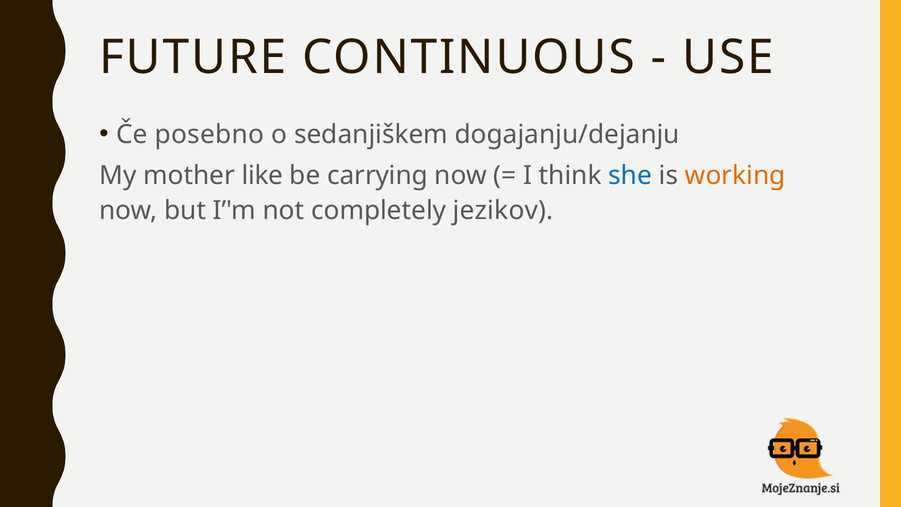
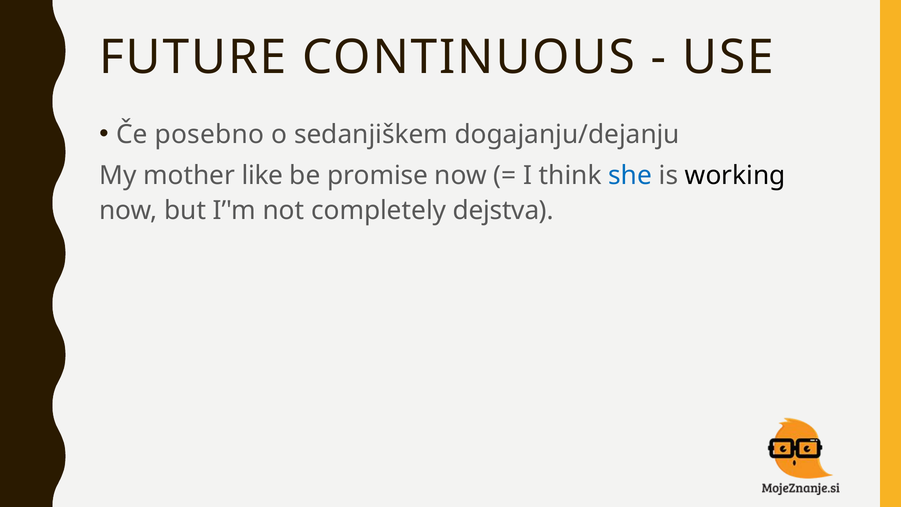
carrying: carrying -> promise (378, 176)
working colour: orange -> black (735, 176)
jezikov: jezikov -> dejstva (503, 210)
